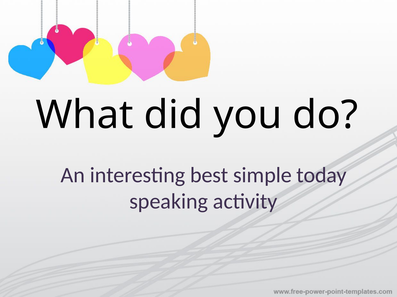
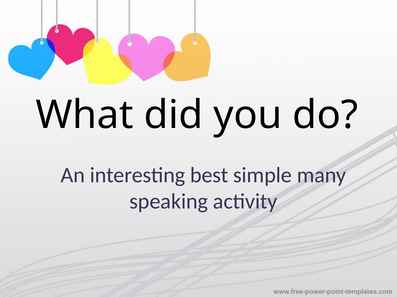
today: today -> many (322, 176)
